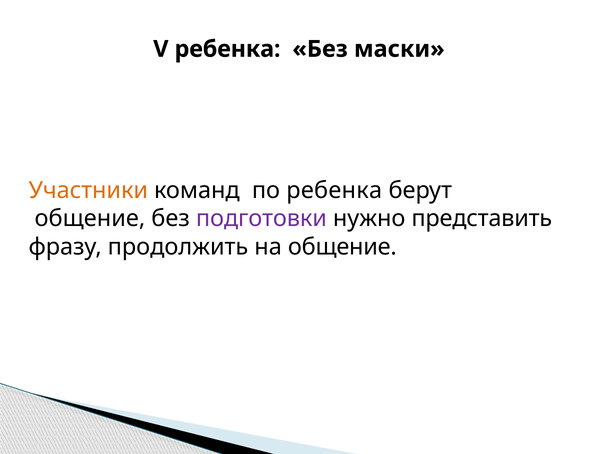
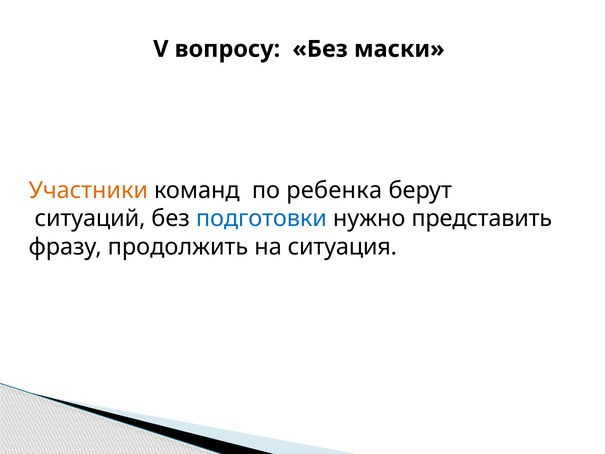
V ребенка: ребенка -> вопросу (227, 49)
общение: общение -> ситуаций (90, 219)
подготовки colour: purple -> blue (261, 219)
на общение: общение -> ситуация (342, 247)
